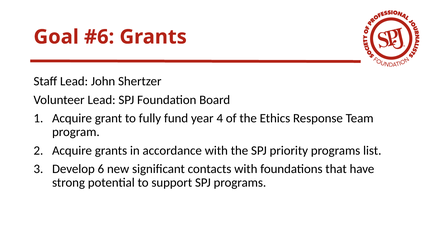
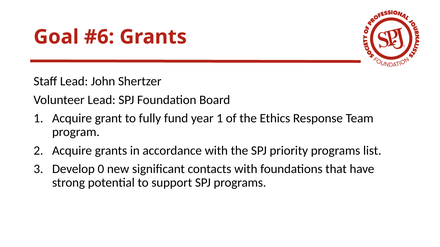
year 4: 4 -> 1 (220, 118)
6: 6 -> 0 (101, 169)
